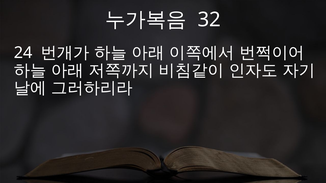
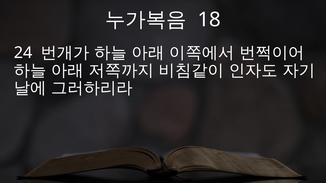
32: 32 -> 18 (209, 20)
